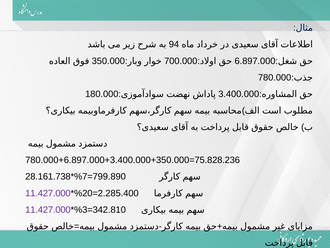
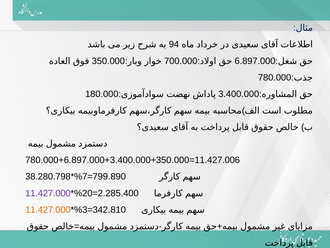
75.828.236: 75.828.236 -> 11.427.006 (217, 160)
28.161.738: 28.161.738 -> 38.280.798 (48, 176)
11.427.000 colour: purple -> orange (48, 209)
